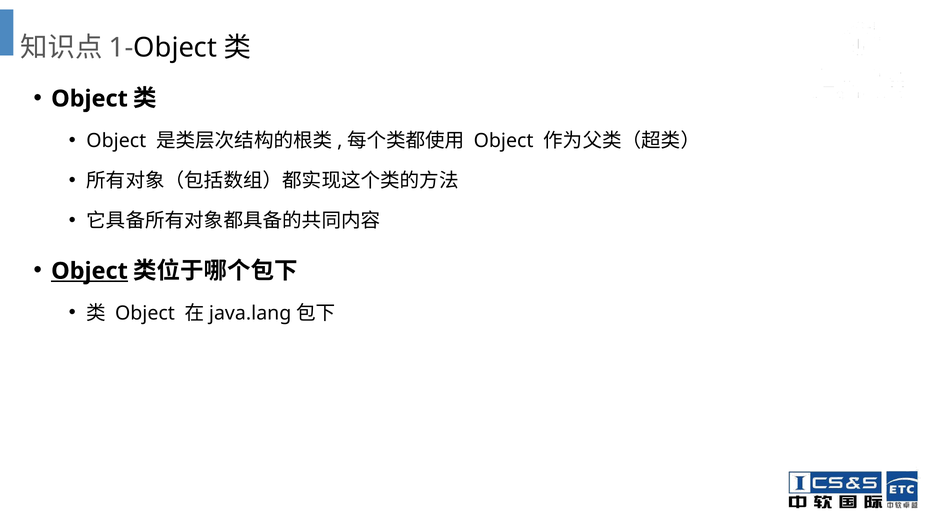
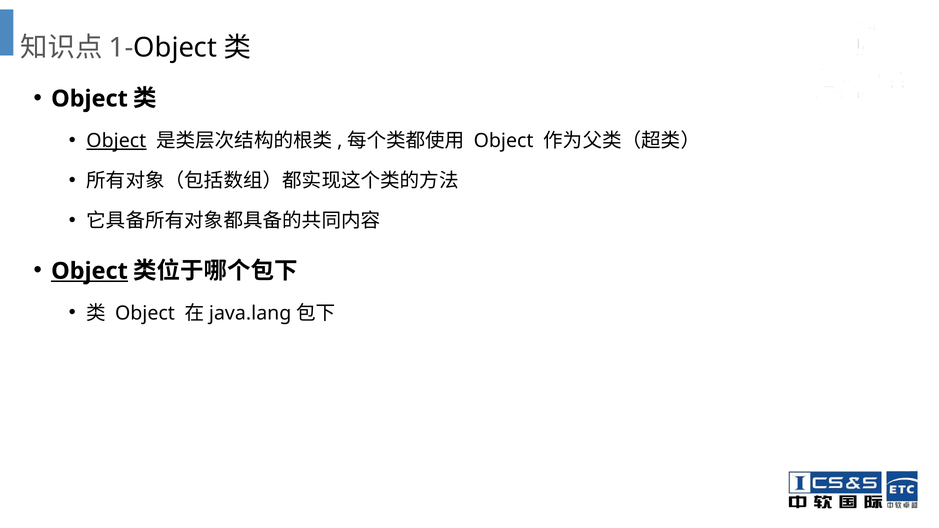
Object underline: none -> present (116, 141)
